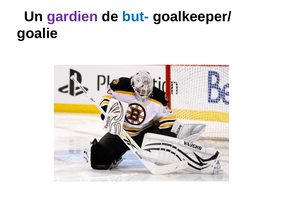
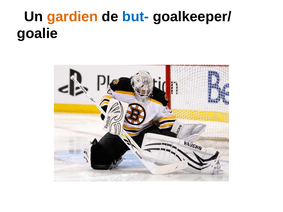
gardien colour: purple -> orange (72, 17)
